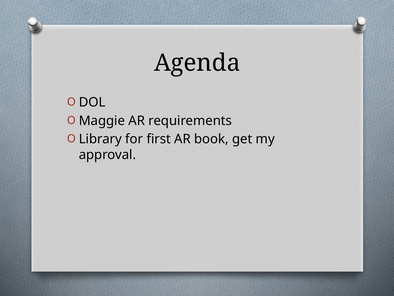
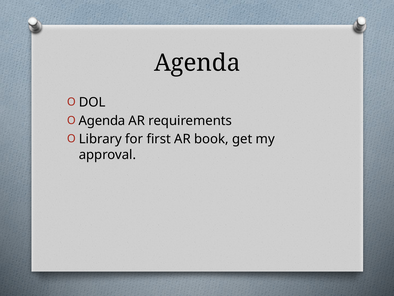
Maggie: Maggie -> Agenda (102, 120)
